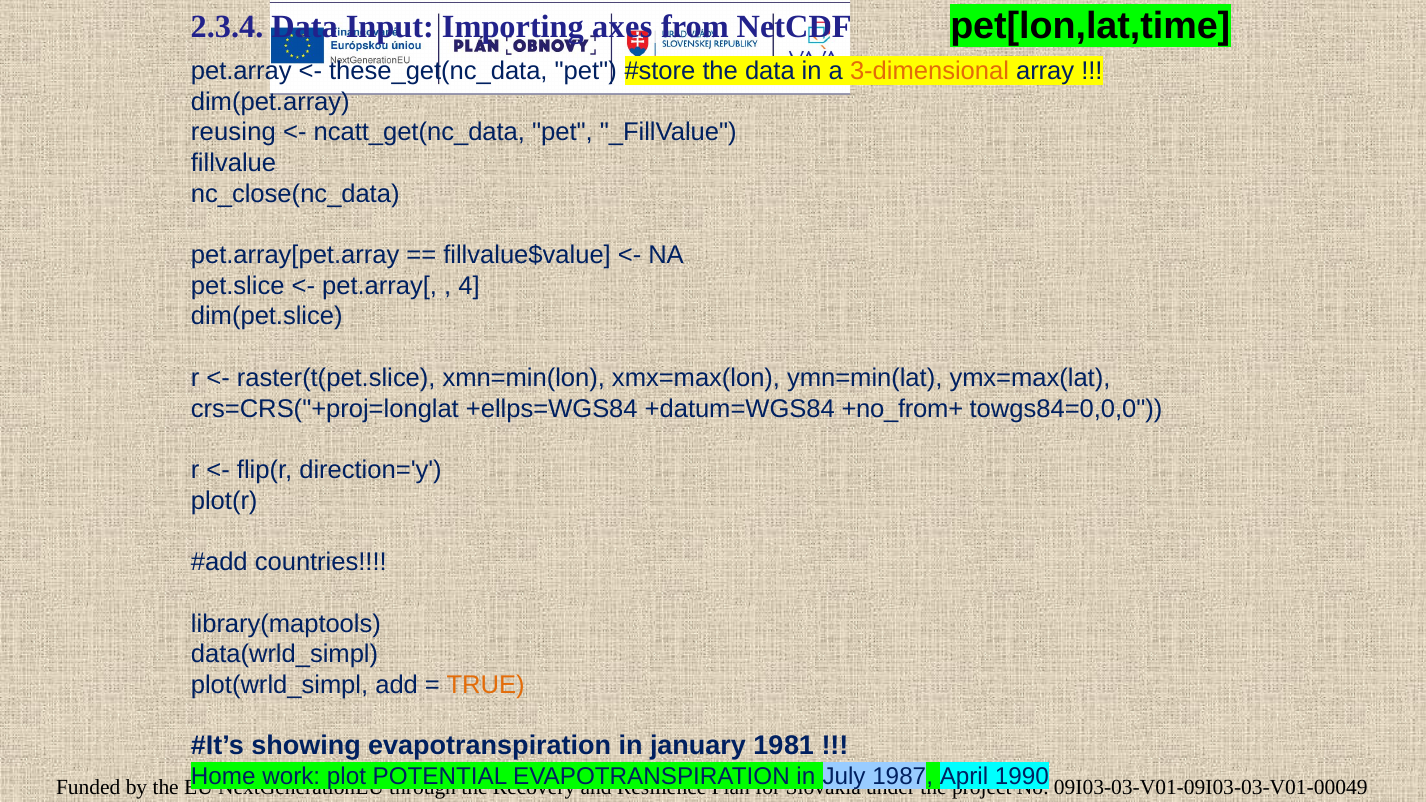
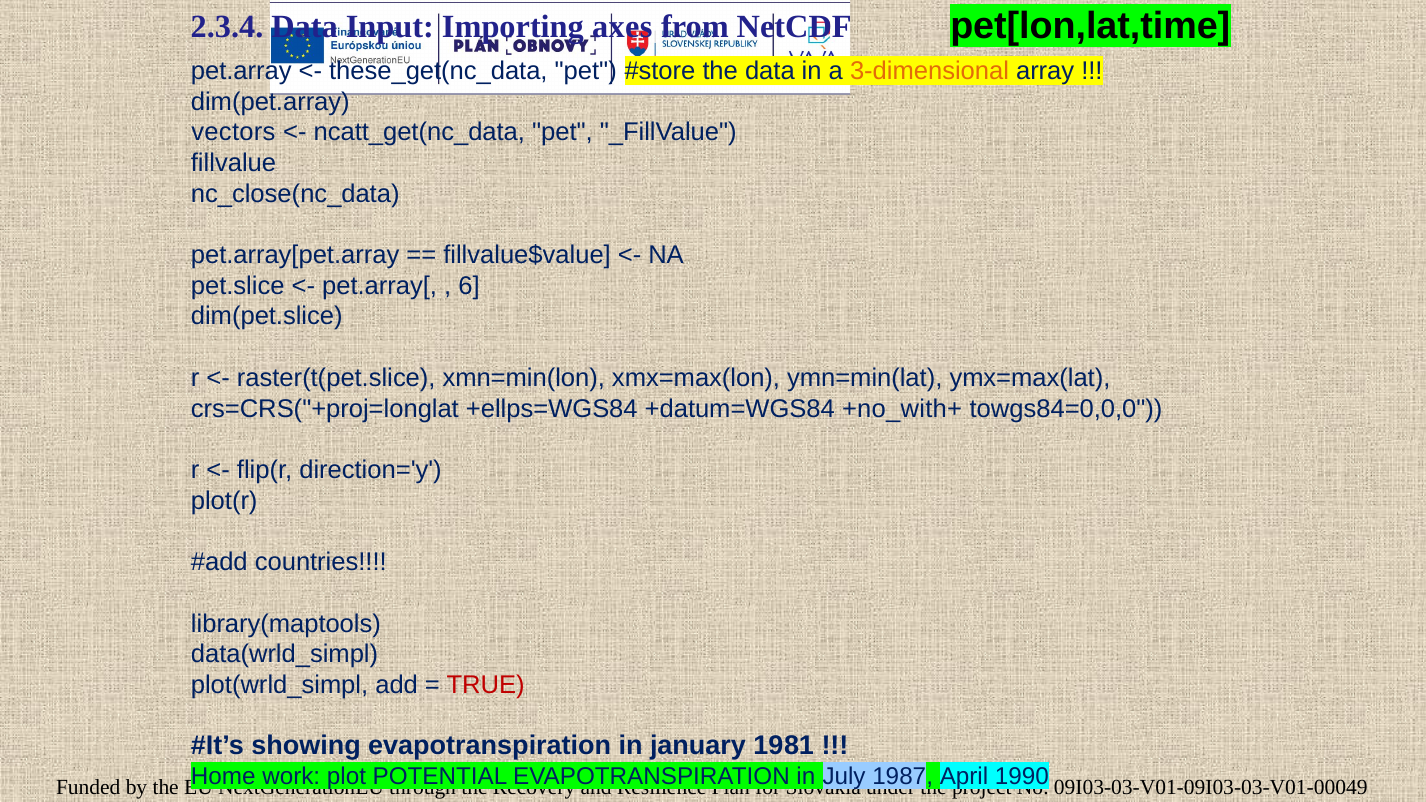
reusing: reusing -> vectors (233, 132)
4: 4 -> 6 (469, 286)
+no_from+: +no_from+ -> +no_with+ (902, 409)
TRUE colour: orange -> red (486, 685)
